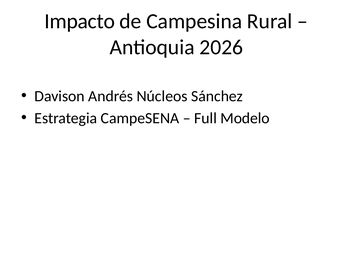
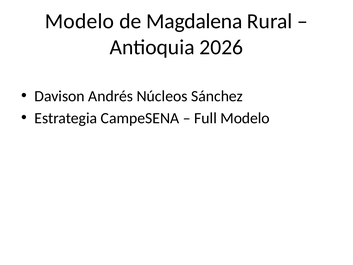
Impacto: Impacto -> Modelo (79, 21)
Campesina: Campesina -> Magdalena (194, 21)
